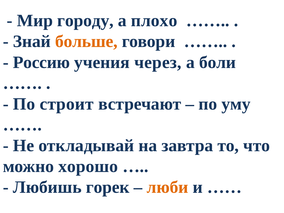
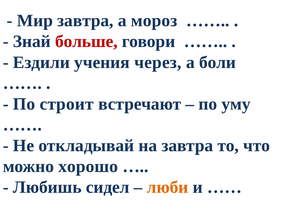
Мир городу: городу -> завтра (85, 21)
плохо: плохо -> мороз (154, 21)
больше colour: orange -> red (86, 41)
Россию: Россию -> Ездили (41, 62)
горек: горек -> сидел (108, 187)
